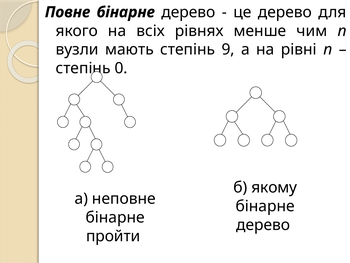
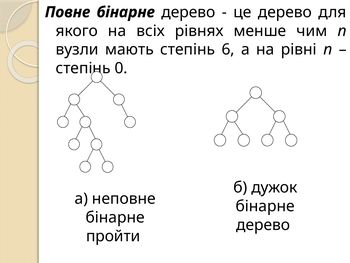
9: 9 -> 6 (228, 49)
якому: якому -> дужок (274, 187)
